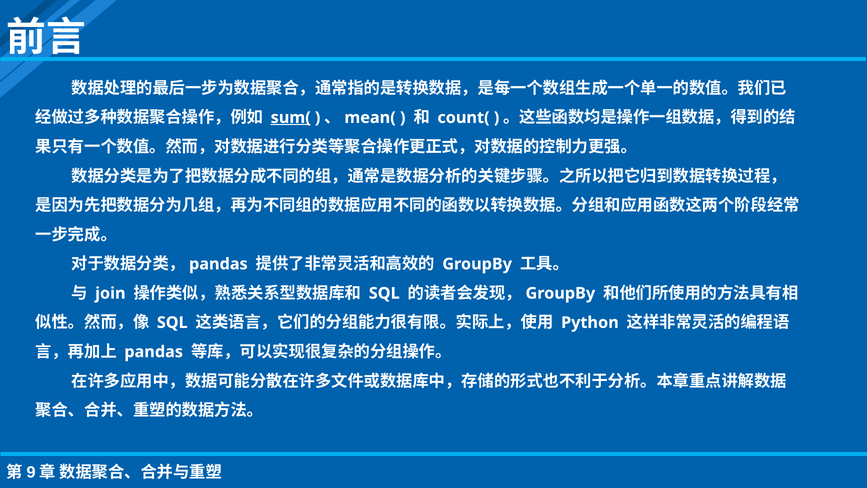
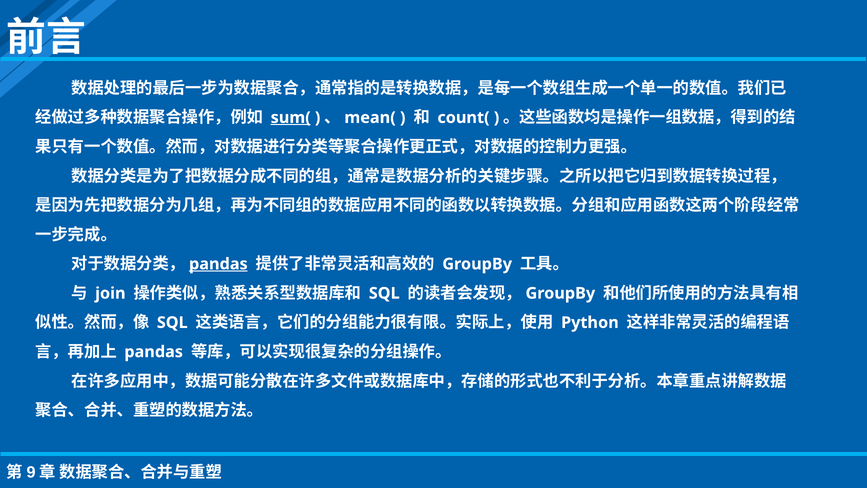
pandas underline: none -> present (218, 264)
